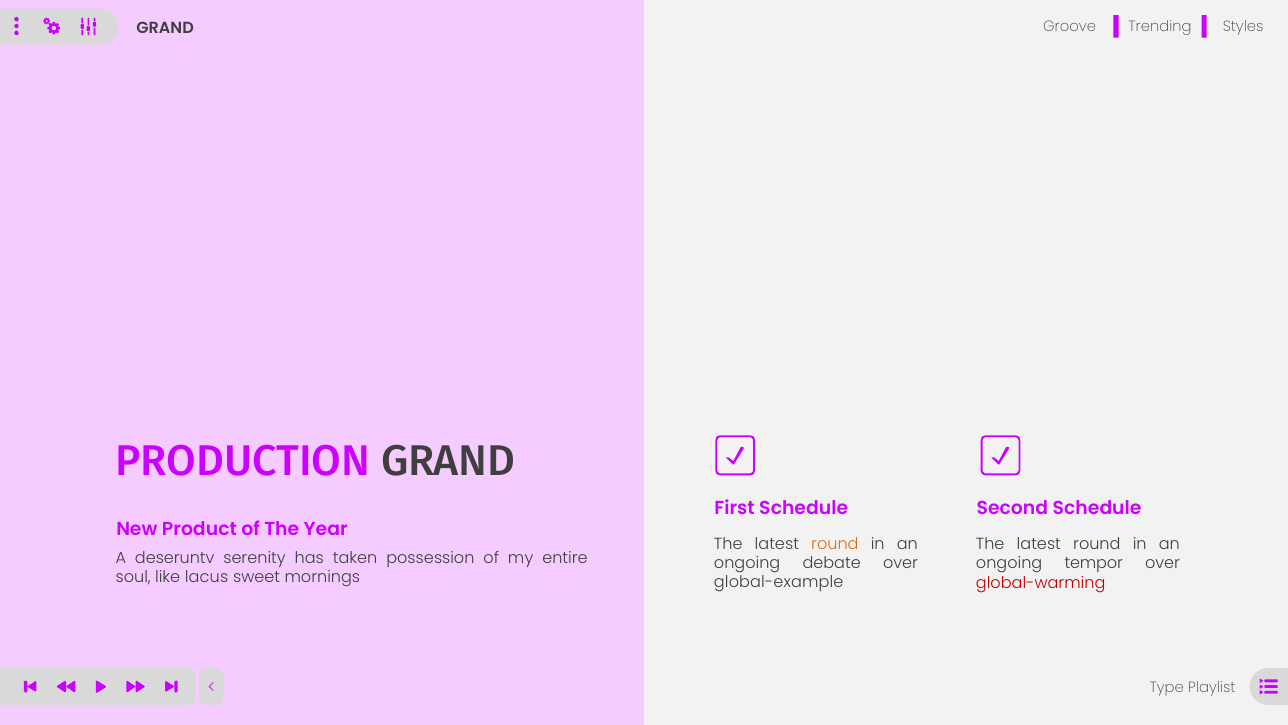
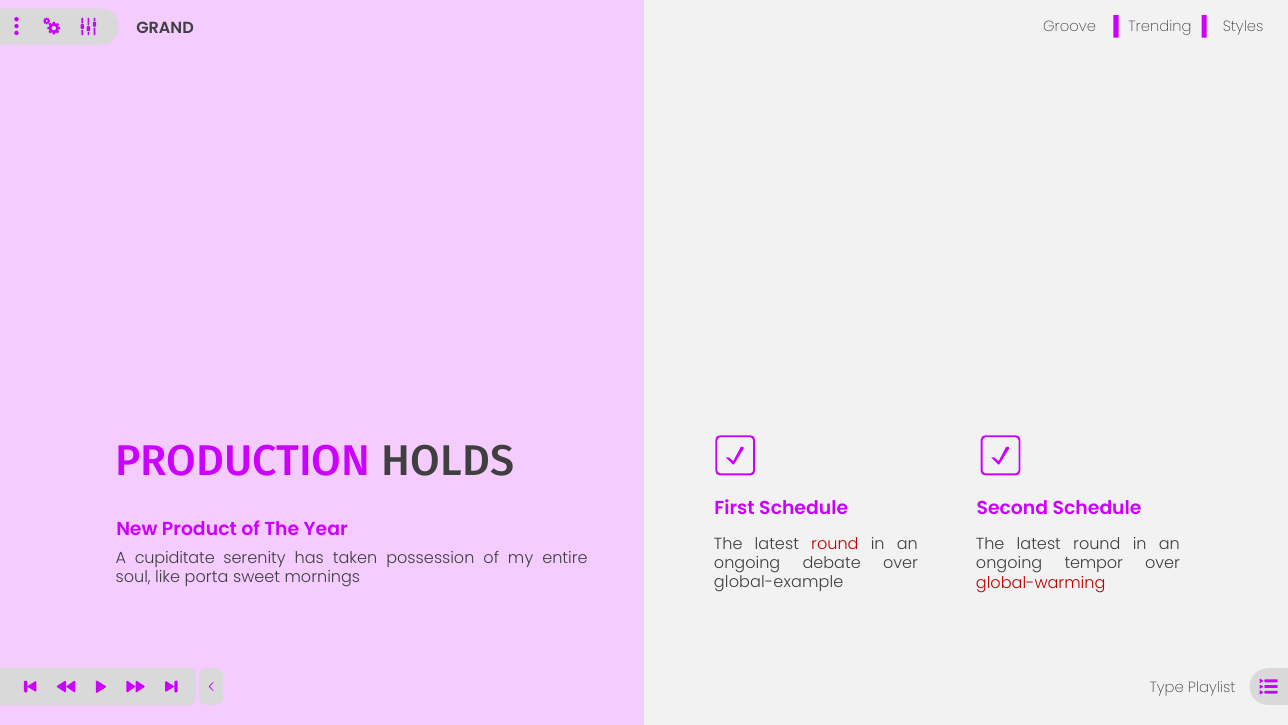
PRODUCTION GRAND: GRAND -> HOLDS (448, 461)
round colour: orange -> red (835, 543)
deseruntv: deseruntv -> cupiditate (175, 558)
lacus: lacus -> porta (207, 577)
